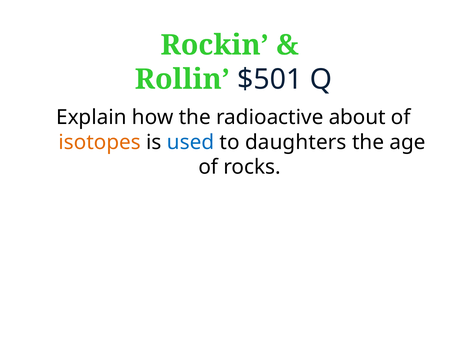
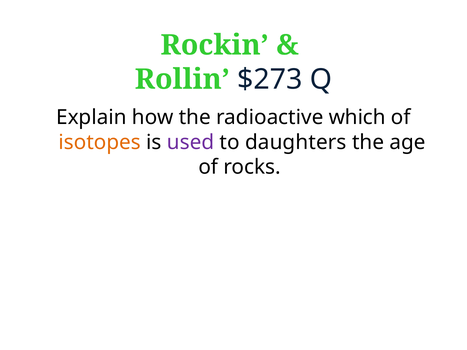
$501: $501 -> $273 (270, 79)
about: about -> which (357, 117)
used colour: blue -> purple (191, 142)
